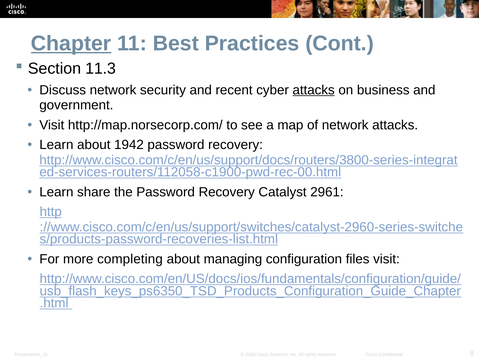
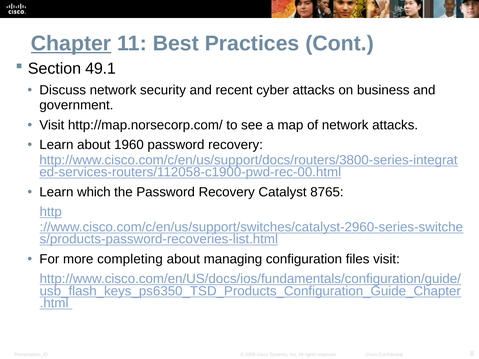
11.3: 11.3 -> 49.1 (101, 69)
attacks underline: present -> none (314, 90)
1942: 1942 -> 1960 (129, 145)
share: share -> which (94, 192)
2961: 2961 -> 8765 (327, 192)
